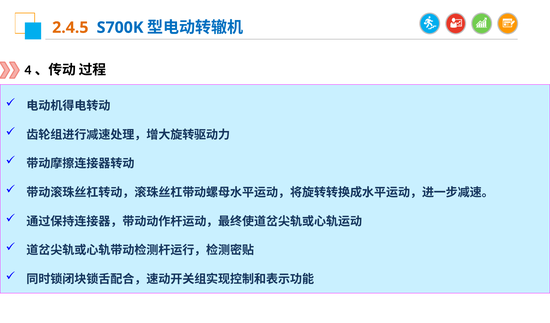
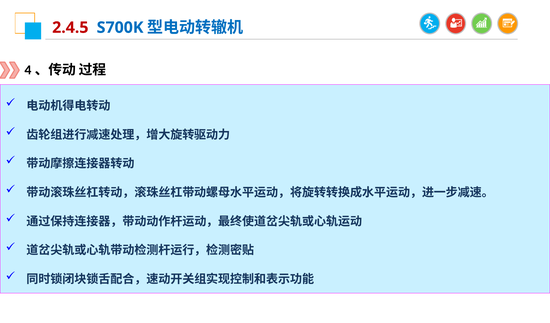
2.4.5 colour: orange -> red (70, 28)
